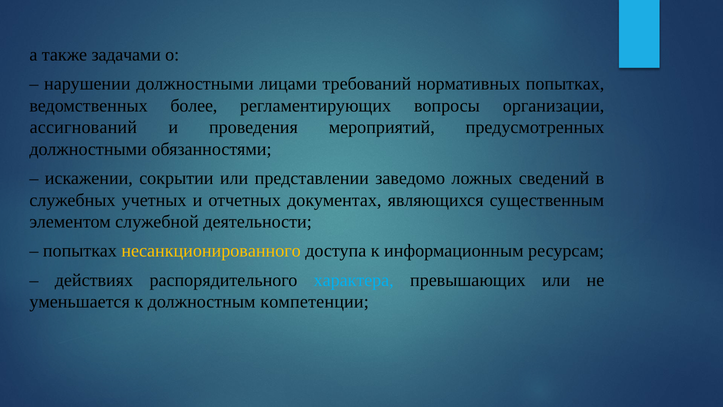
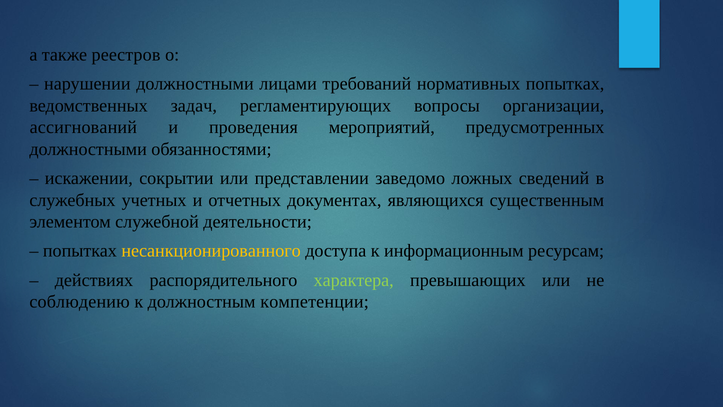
задачами: задачами -> реестров (126, 55)
более: более -> задач (194, 106)
характера colour: light blue -> light green (354, 280)
уменьшается: уменьшается -> соблюдению (80, 302)
